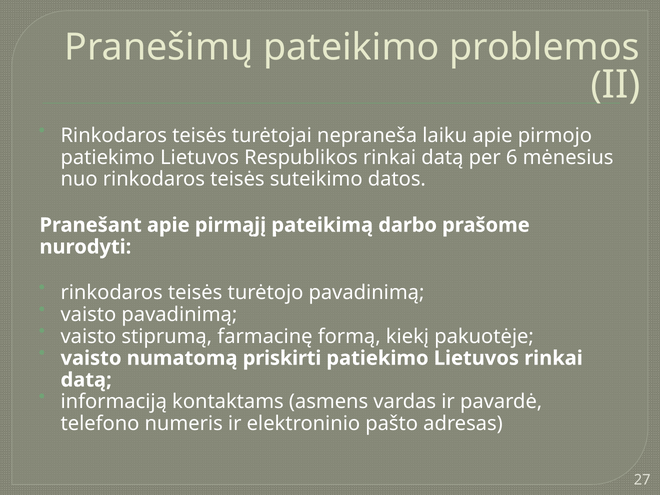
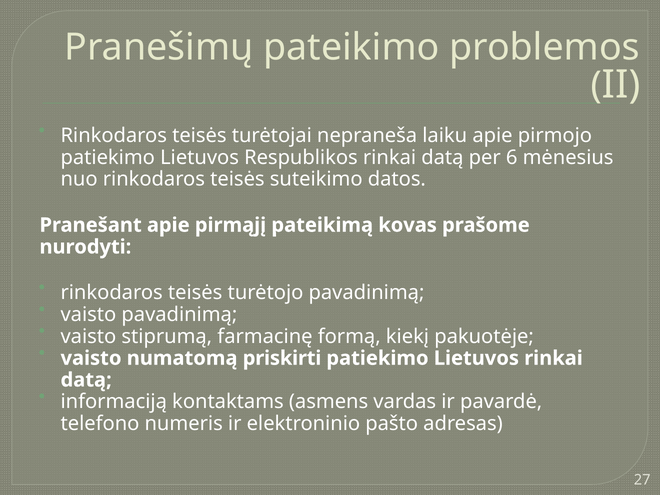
darbo: darbo -> kovas (408, 225)
